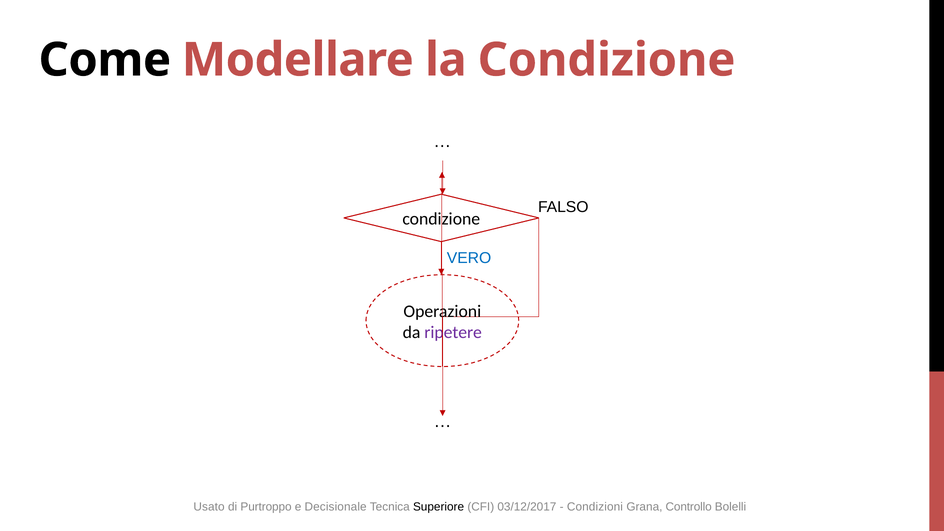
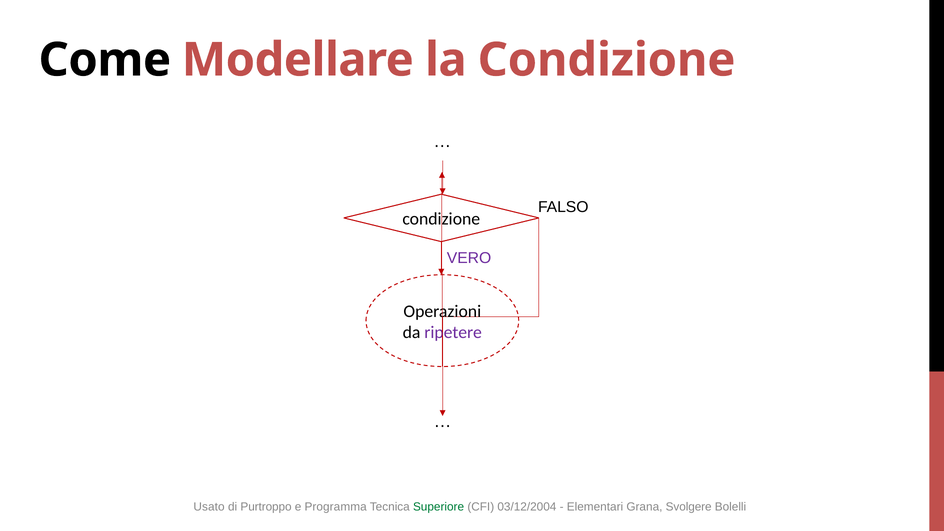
VERO colour: blue -> purple (469, 258)
Decisionale: Decisionale -> Programma (336, 507)
Superiore colour: black -> green (439, 507)
03/12/2017: 03/12/2017 -> 03/12/2004 (527, 507)
Condizioni: Condizioni -> Elementari (595, 507)
Controllo: Controllo -> Svolgere (689, 507)
